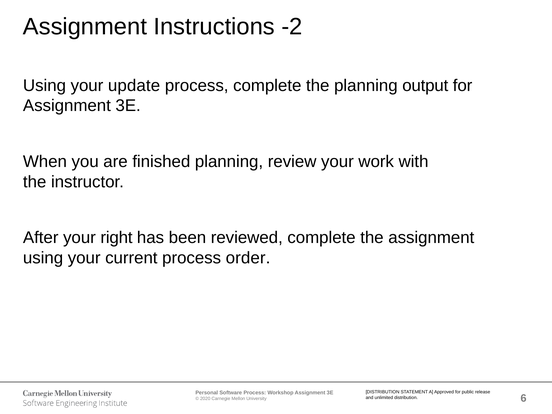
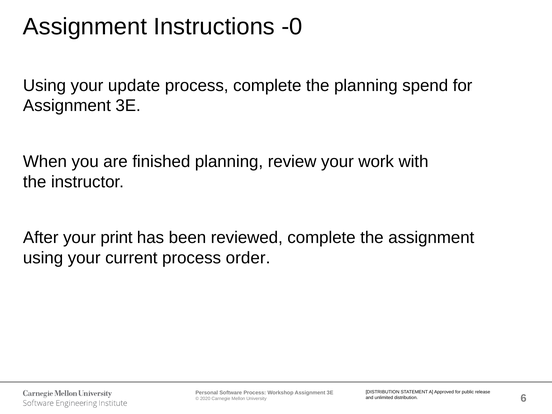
-2: -2 -> -0 (292, 27)
output: output -> spend (425, 86)
right: right -> print (116, 238)
